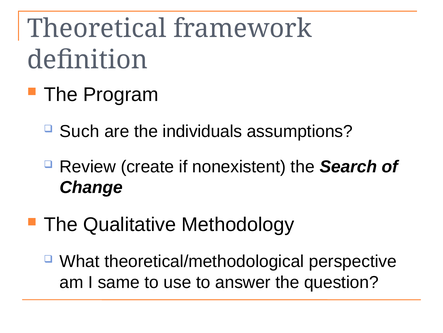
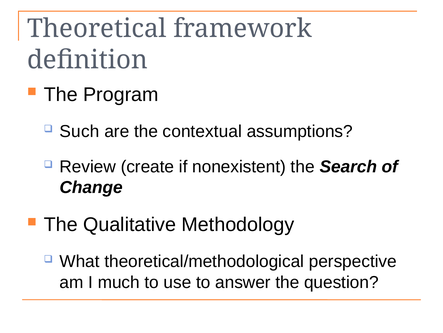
individuals: individuals -> contextual (202, 131)
same: same -> much (119, 282)
